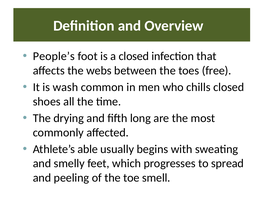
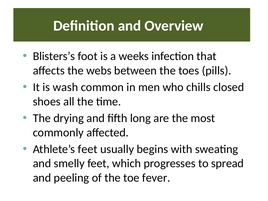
People’s: People’s -> Blisters’s (54, 56)
a closed: closed -> weeks (134, 56)
free: free -> pills (217, 71)
Athlete’s able: able -> feet (88, 149)
smell: smell -> fever (156, 178)
